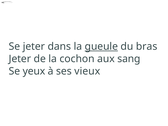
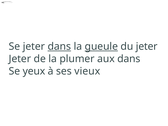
dans underline: none -> present (59, 46)
du bras: bras -> jeter (147, 46)
cochon: cochon -> plumer (77, 59)
aux sang: sang -> dans (129, 59)
